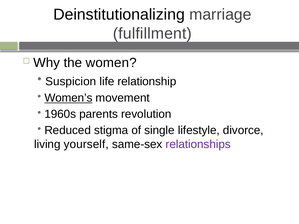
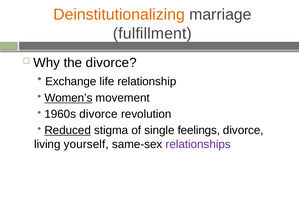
Deinstitutionalizing colour: black -> orange (119, 15)
the women: women -> divorce (111, 63)
Suspicion: Suspicion -> Exchange (71, 82)
1960s parents: parents -> divorce (98, 114)
Reduced underline: none -> present (68, 130)
lifestyle: lifestyle -> feelings (199, 130)
